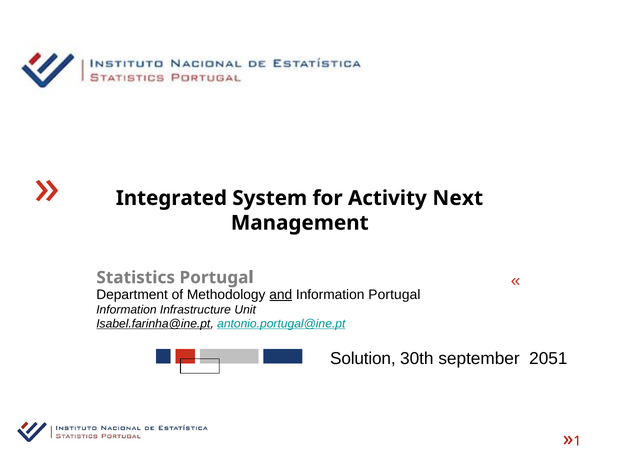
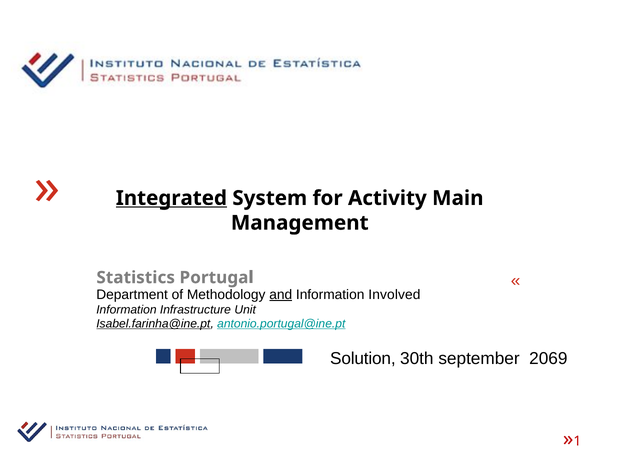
Integrated underline: none -> present (171, 198)
Next: Next -> Main (458, 198)
Information Portugal: Portugal -> Involved (394, 295)
2051: 2051 -> 2069 (548, 359)
